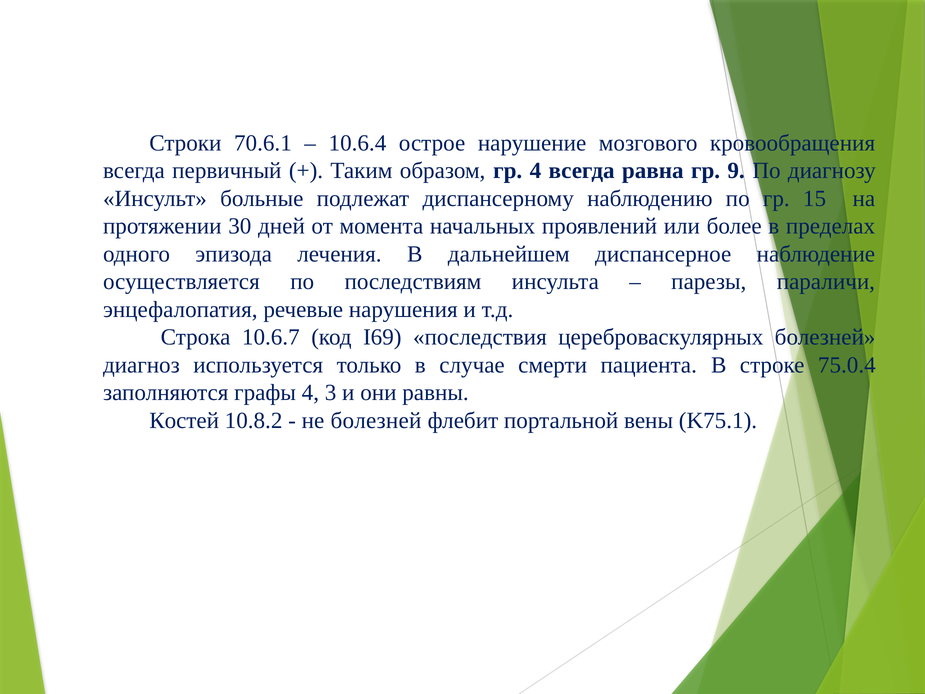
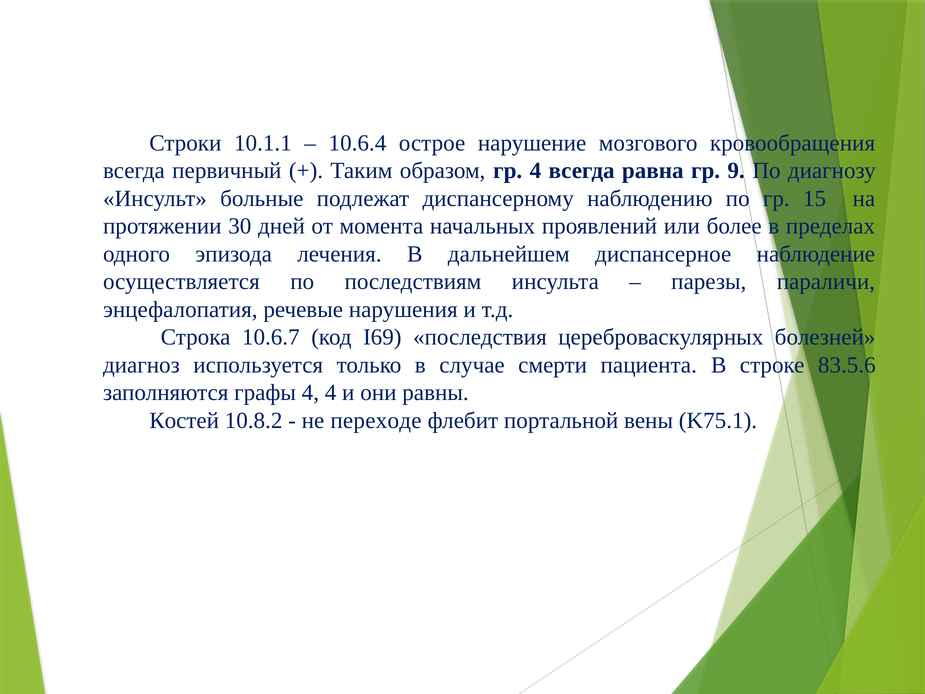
70.6.1: 70.6.1 -> 10.1.1 (263, 143)
75.0.4: 75.0.4 -> 83.5.6 (847, 365)
4 3: 3 -> 4 (331, 393)
не болезней: болезней -> переходе (376, 420)
